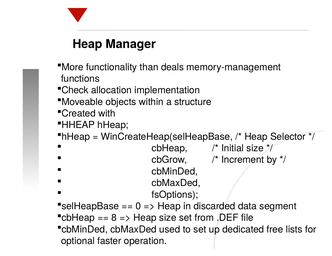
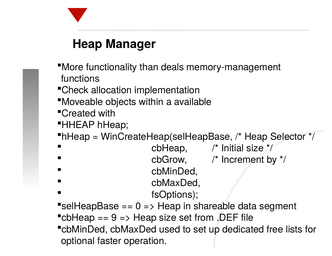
structure: structure -> available (193, 102)
discarded: discarded -> shareable (214, 206)
8: 8 -> 9 (114, 218)
